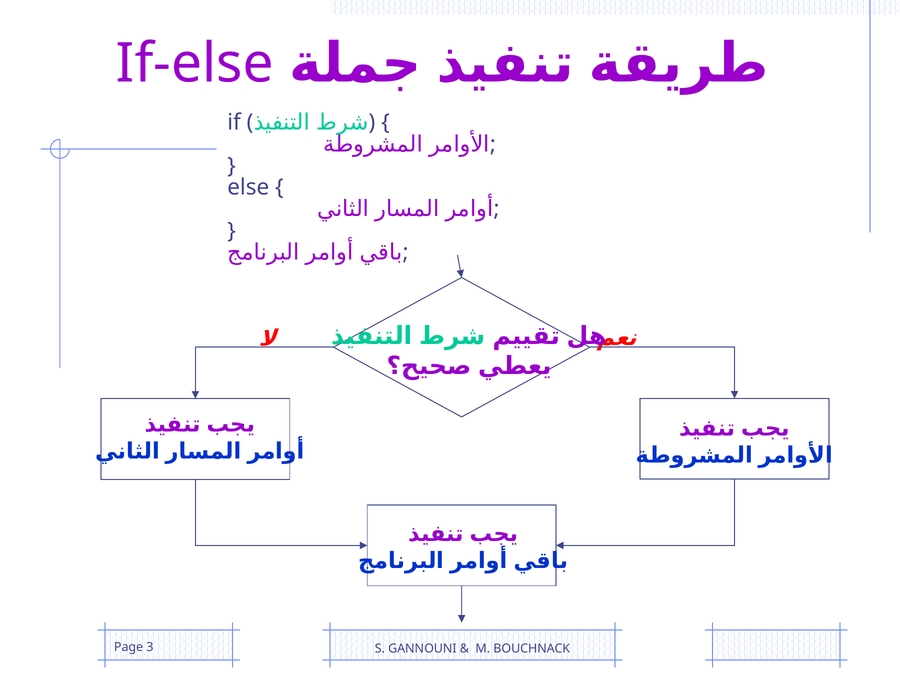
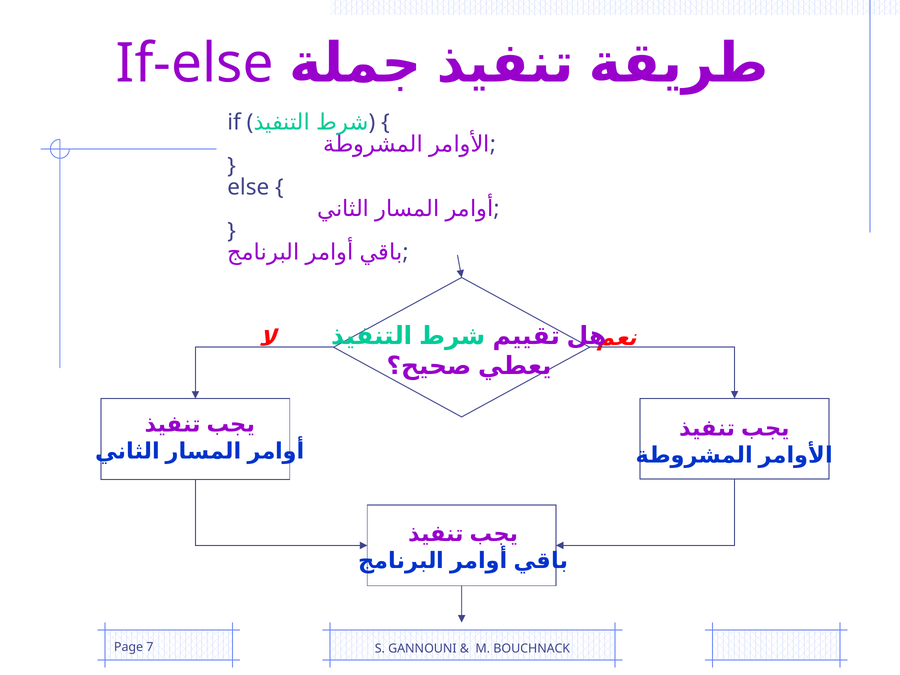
3: 3 -> 7 (150, 647)
